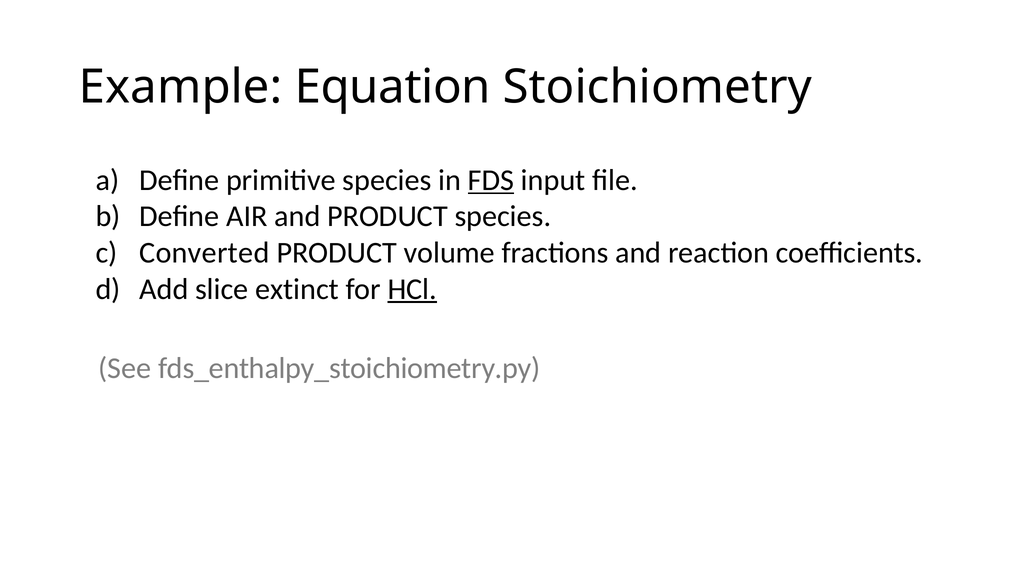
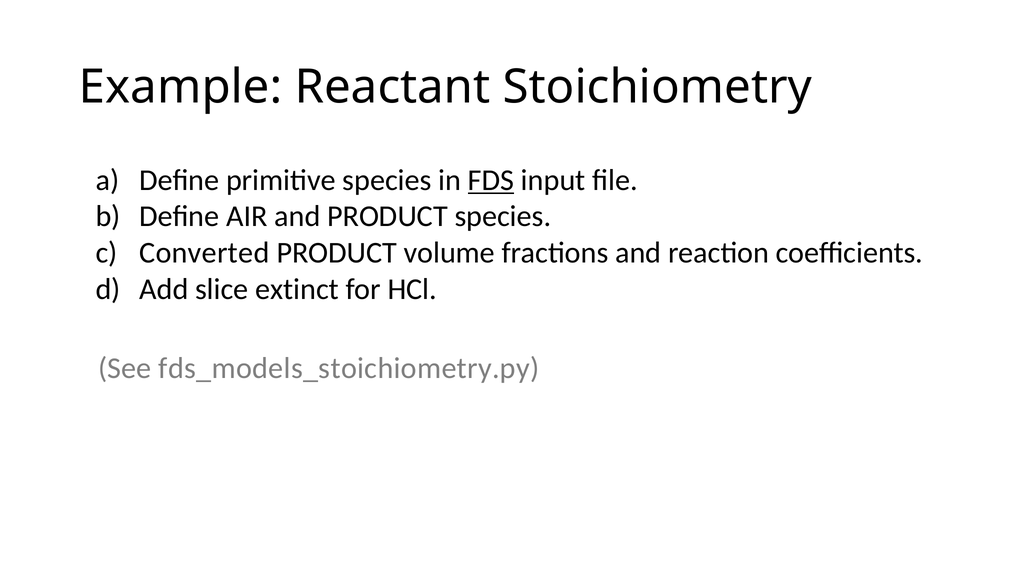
Equation: Equation -> Reactant (393, 87)
HCl underline: present -> none (412, 289)
fds_enthalpy_stoichiometry.py: fds_enthalpy_stoichiometry.py -> fds_models_stoichiometry.py (349, 368)
